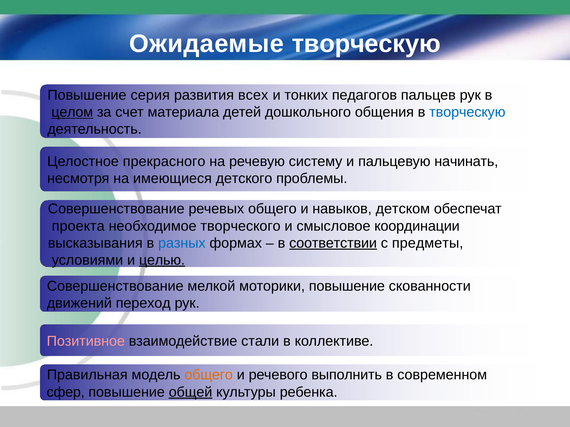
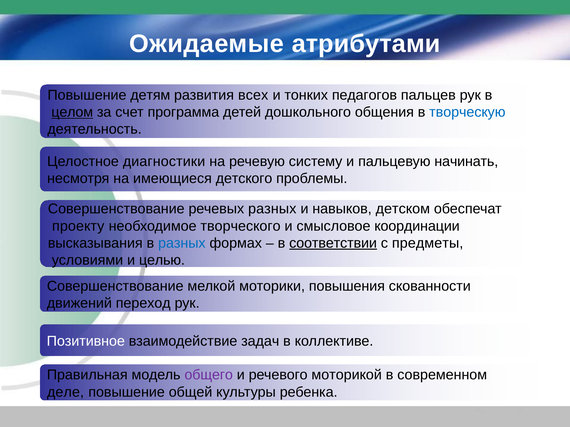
Ожидаемые творческую: творческую -> атрибутами (366, 44)
серия: серия -> детям (150, 95)
материала: материала -> программа (183, 112)
прекрасного: прекрасного -> диагностики (164, 162)
речевых общего: общего -> разных (272, 209)
проекта: проекта -> проекту (78, 226)
целью underline: present -> none (162, 260)
моторики повышение: повышение -> повышения (347, 286)
Позитивное colour: pink -> white (86, 342)
стали: стали -> задач (260, 342)
общего colour: orange -> purple (209, 375)
выполнить: выполнить -> моторикой (347, 375)
сфер: сфер -> деле (66, 392)
общей underline: present -> none (191, 392)
